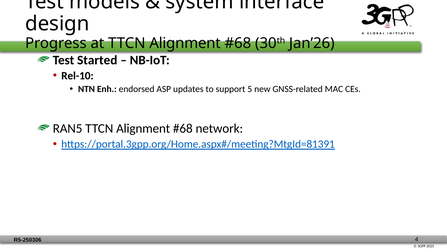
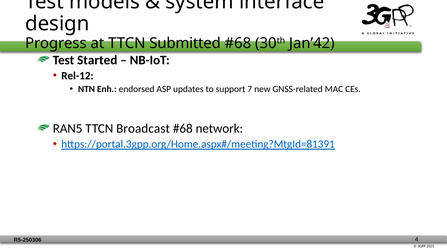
at TTCN Alignment: Alignment -> Submitted (185, 43)
Jan’26: Jan’26 -> Jan’42 (312, 43)
Rel-10: Rel-10 -> Rel-12 (77, 76)
5: 5 -> 7 (250, 89)
RAN5 TTCN Alignment: Alignment -> Broadcast (143, 128)
